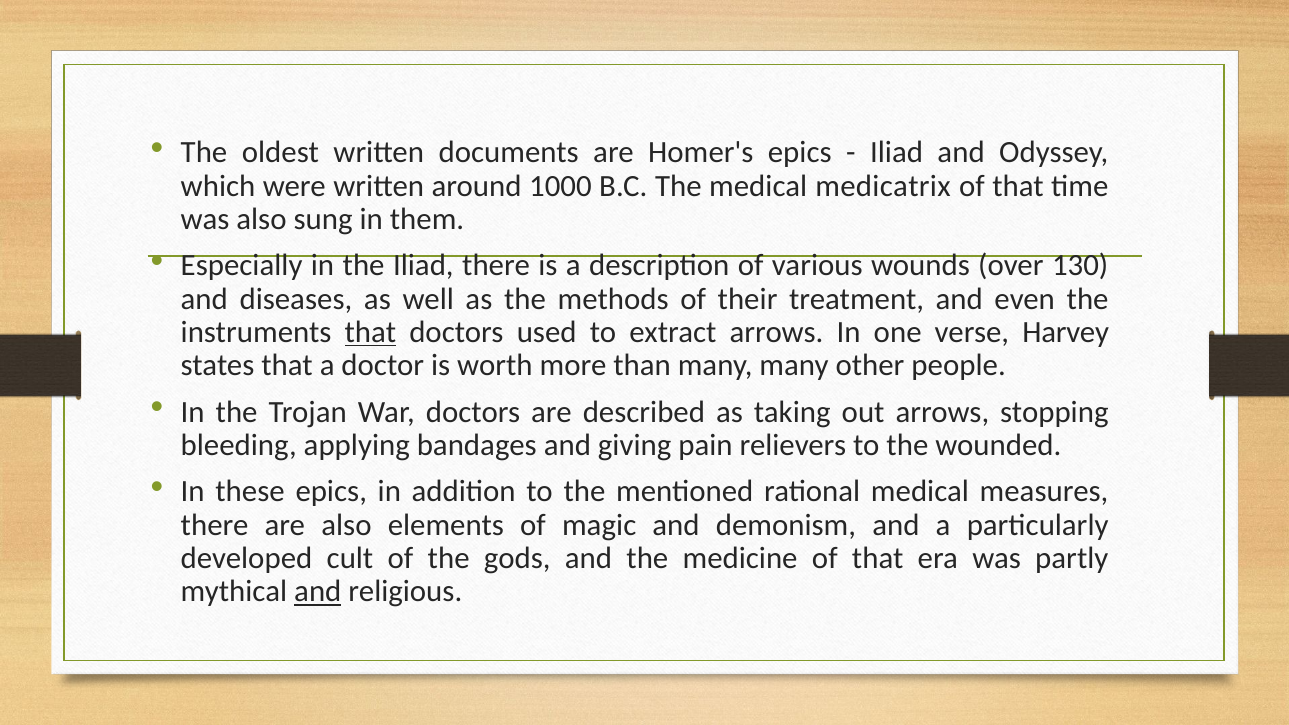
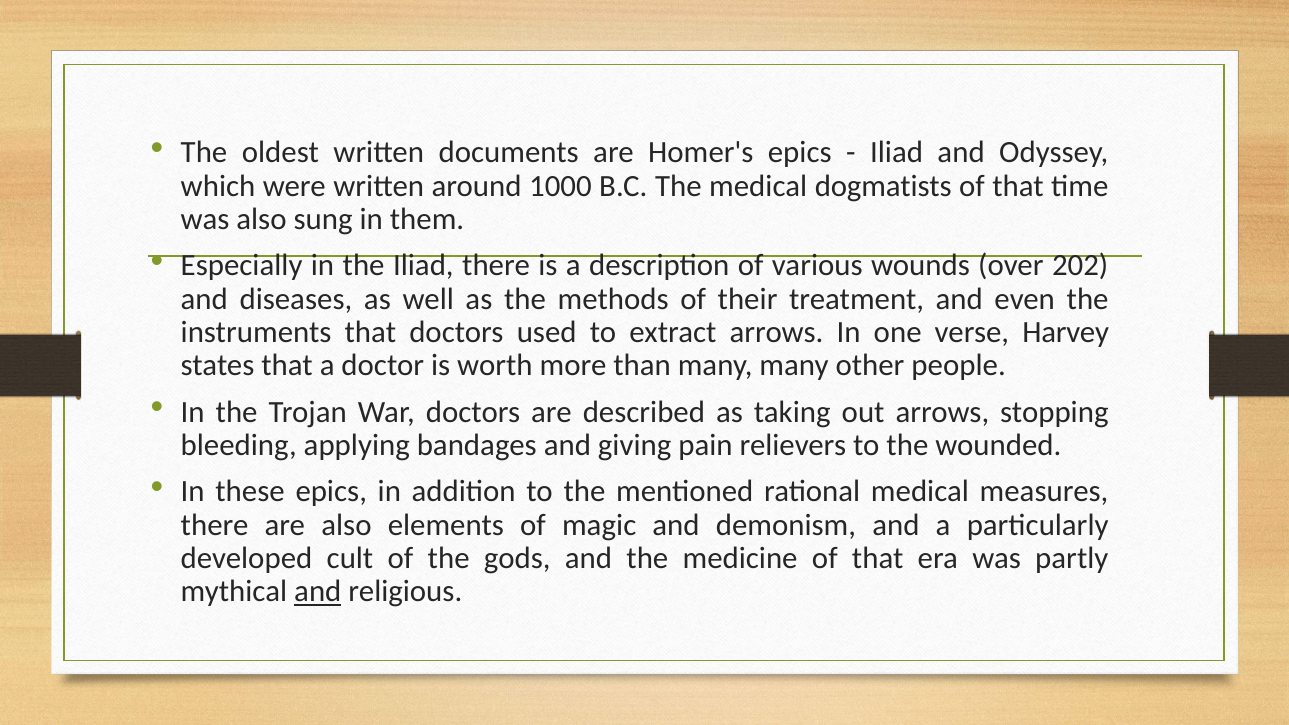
medicatrix: medicatrix -> dogmatists (883, 186)
130: 130 -> 202 (1080, 266)
that underline: present -> none (370, 332)
